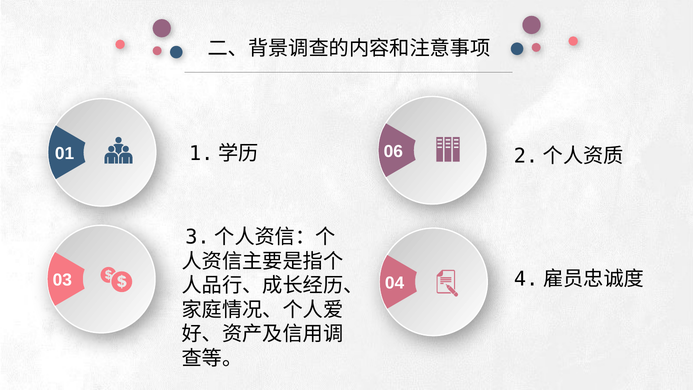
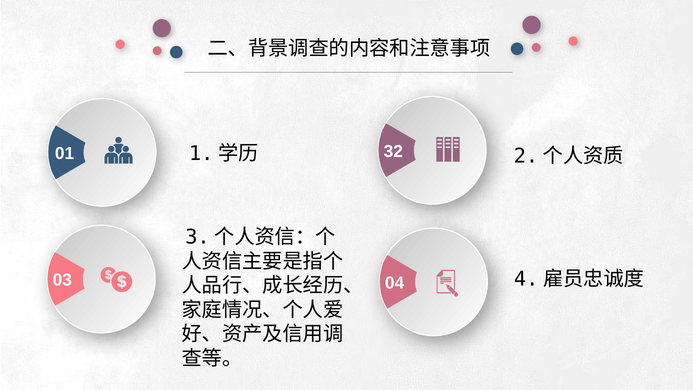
06: 06 -> 32 (393, 151)
